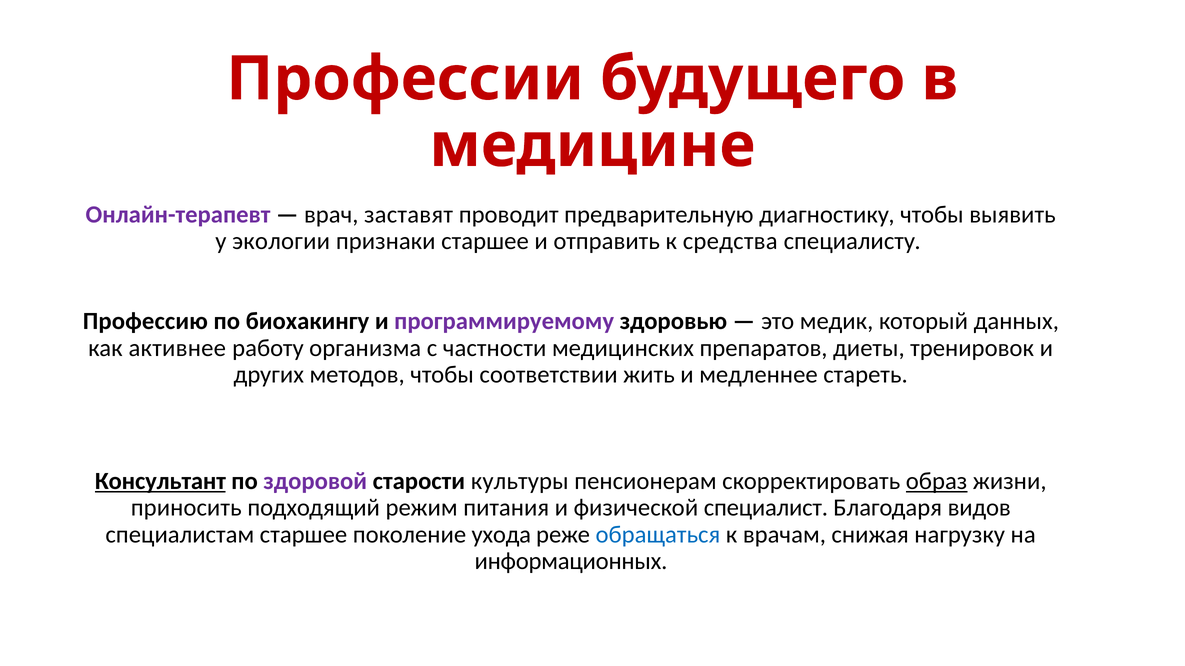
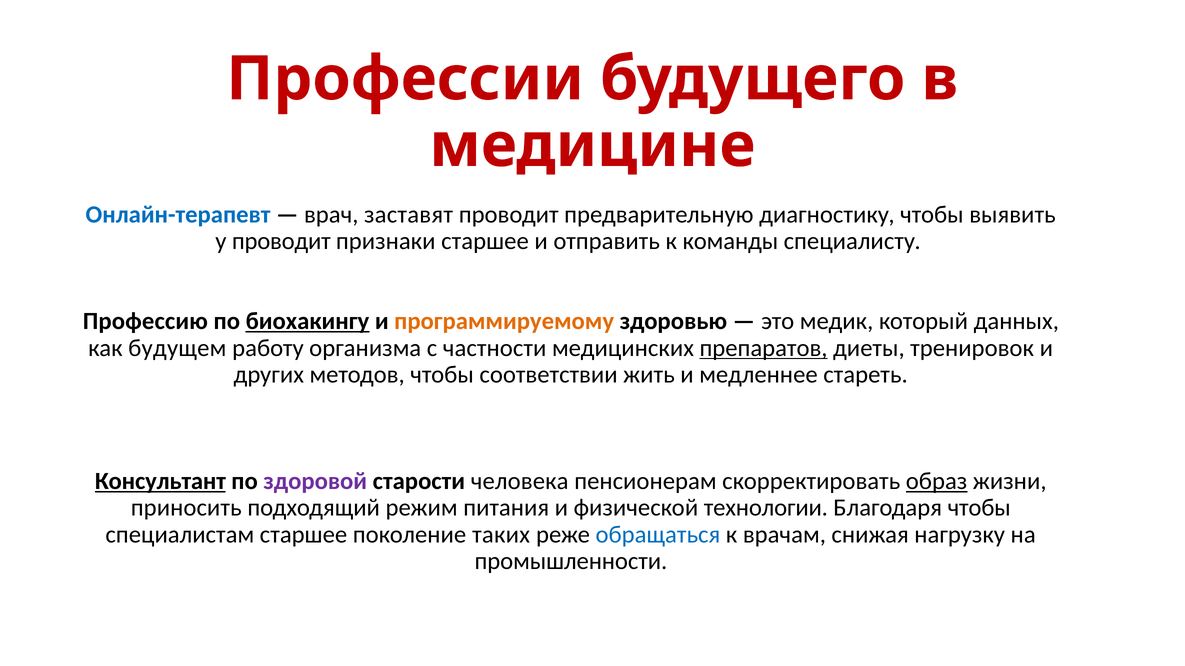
Онлайн-терапевт colour: purple -> blue (178, 215)
у экологии: экологии -> проводит (281, 242)
средства: средства -> команды (730, 242)
биохакингу underline: none -> present (307, 322)
программируемому colour: purple -> orange (504, 322)
активнее: активнее -> будущем (177, 348)
препаратов underline: none -> present (764, 348)
культуры: культуры -> человека (520, 481)
специалист: специалист -> технологии (766, 508)
Благодаря видов: видов -> чтобы (979, 508)
ухода: ухода -> таких (501, 535)
информационных: информационных -> промышленности (571, 561)
